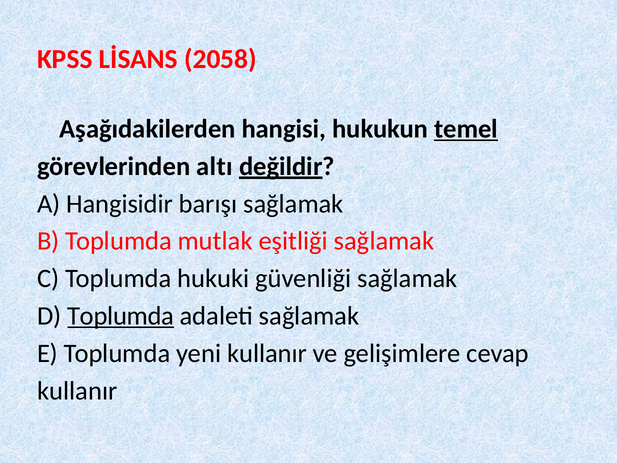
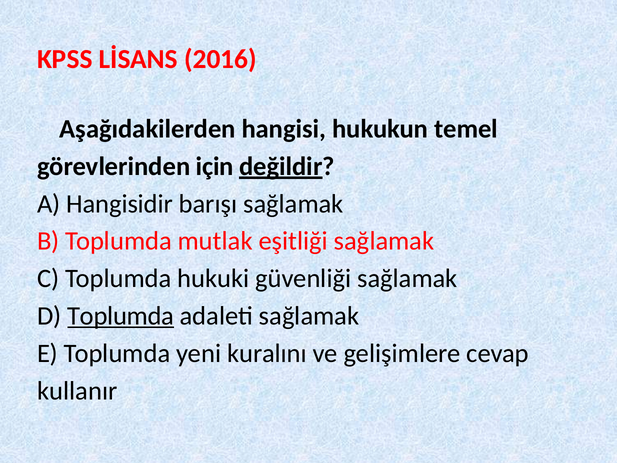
2058: 2058 -> 2016 (220, 59)
temel underline: present -> none (466, 129)
altı: altı -> için (215, 166)
yeni kullanır: kullanır -> kuralını (267, 353)
